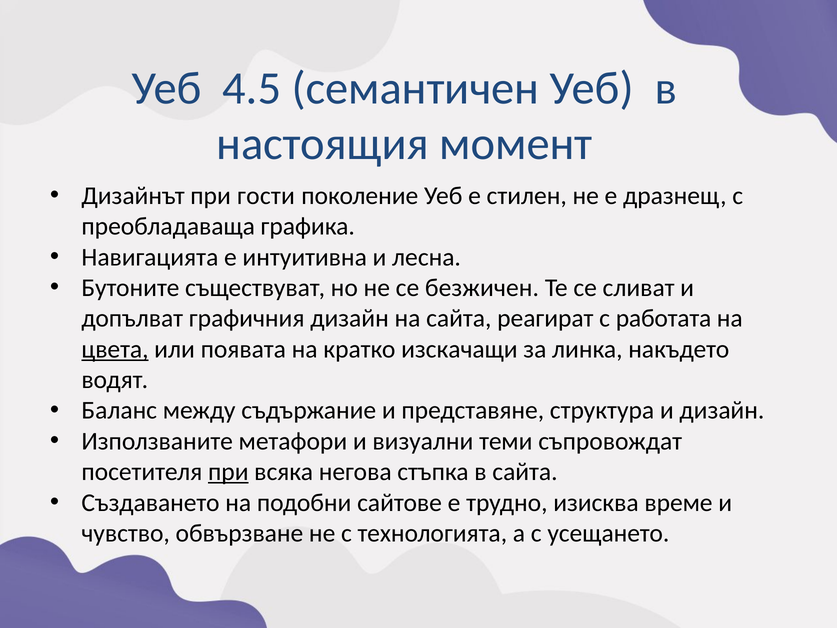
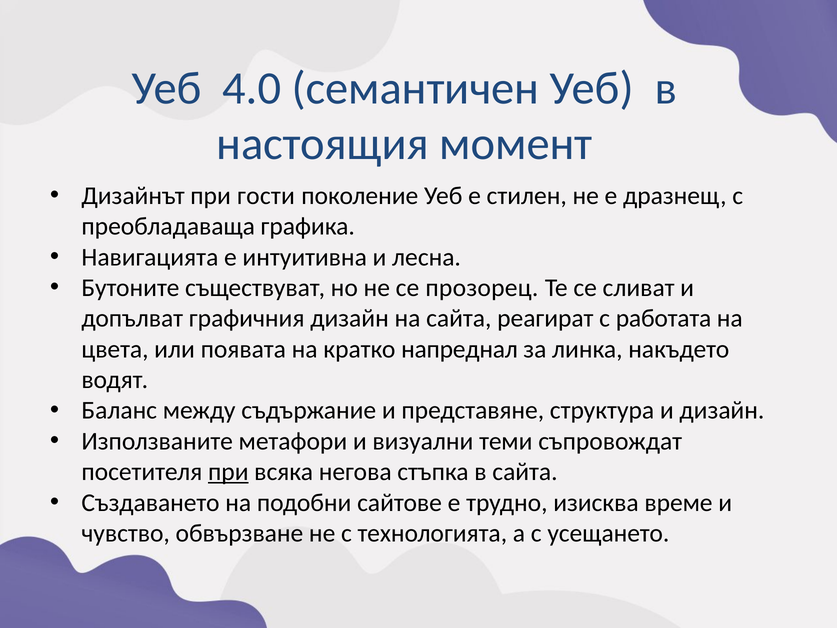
4.5: 4.5 -> 4.0 (252, 88)
безжичен: безжичен -> прозорец (482, 288)
цвета underline: present -> none (115, 349)
изскачащи: изскачащи -> напреднал (460, 349)
